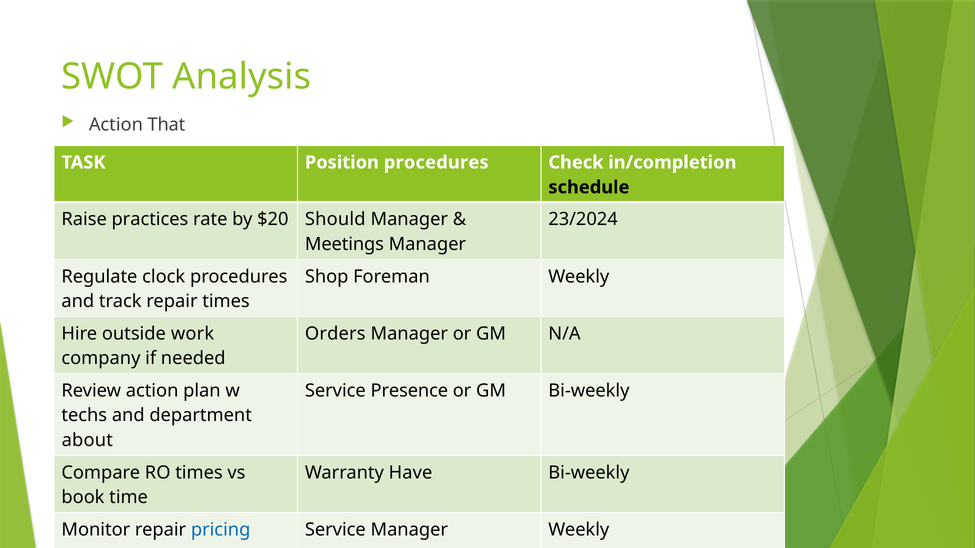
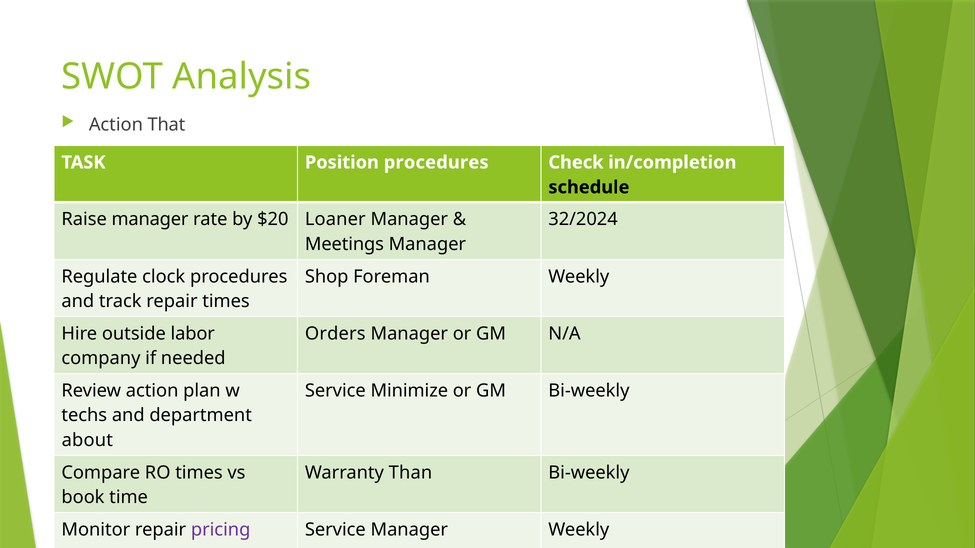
Raise practices: practices -> manager (150, 220)
Should: Should -> Loaner (335, 220)
23/2024: 23/2024 -> 32/2024 (583, 220)
work: work -> labor (193, 334)
Presence: Presence -> Minimize (409, 391)
Have: Have -> Than (410, 473)
pricing colour: blue -> purple (221, 530)
